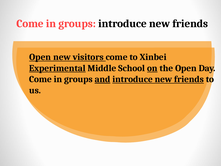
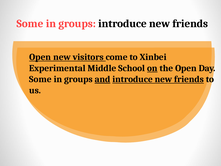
Come: Come -> Some (30, 24)
Experimental underline: present -> none (57, 68)
Come: Come -> Some (40, 79)
